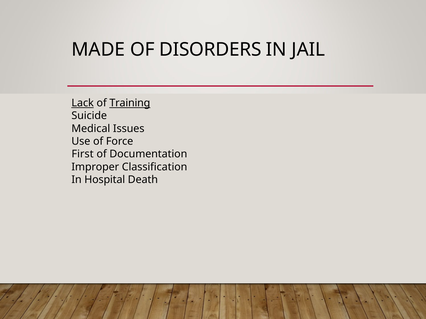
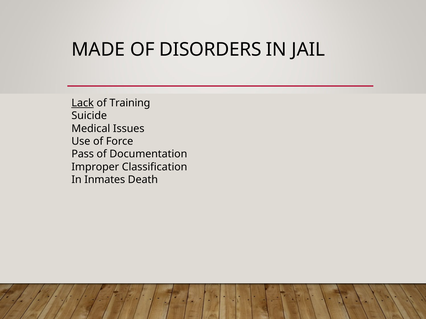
Training underline: present -> none (130, 103)
First: First -> Pass (83, 154)
Hospital: Hospital -> Inmates (105, 180)
